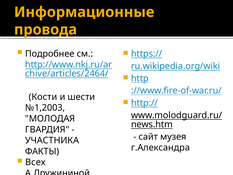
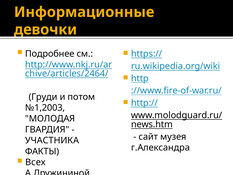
провода: провода -> девочки (46, 30)
Кости: Кости -> Груди (43, 97)
шести: шести -> потом (81, 97)
